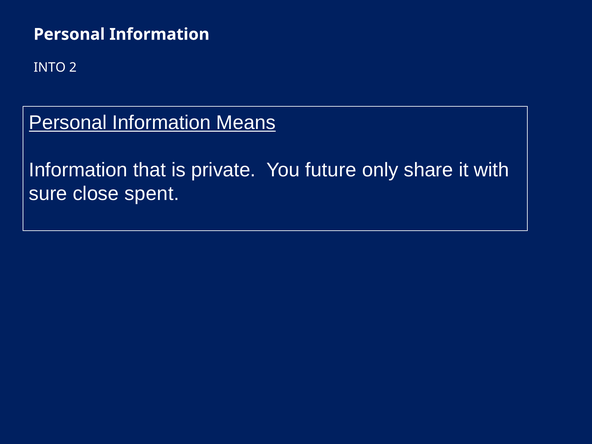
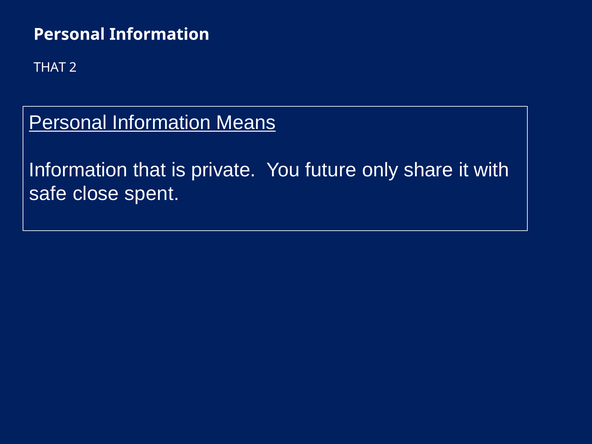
INTO: INTO -> THAT (50, 68)
sure: sure -> safe (48, 194)
